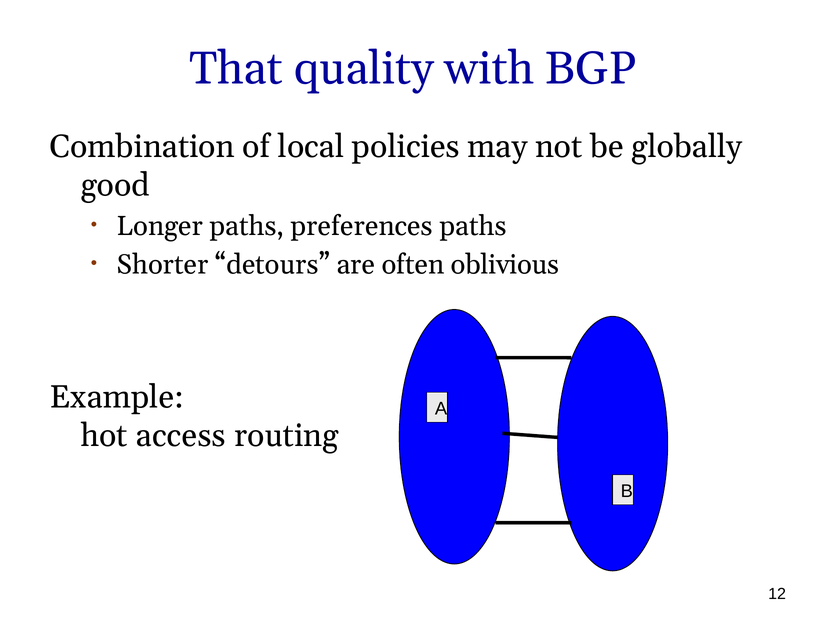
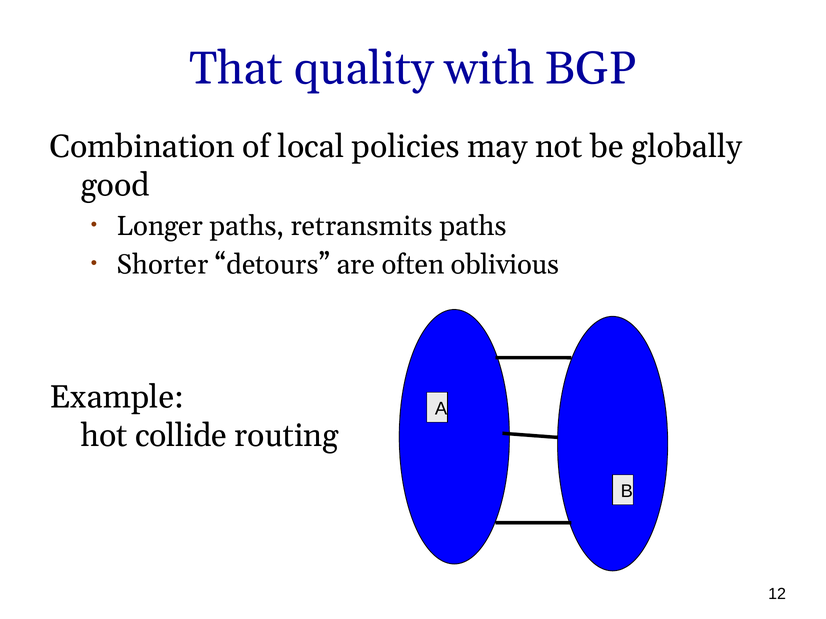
preferences: preferences -> retransmits (362, 226)
access: access -> collide (181, 436)
